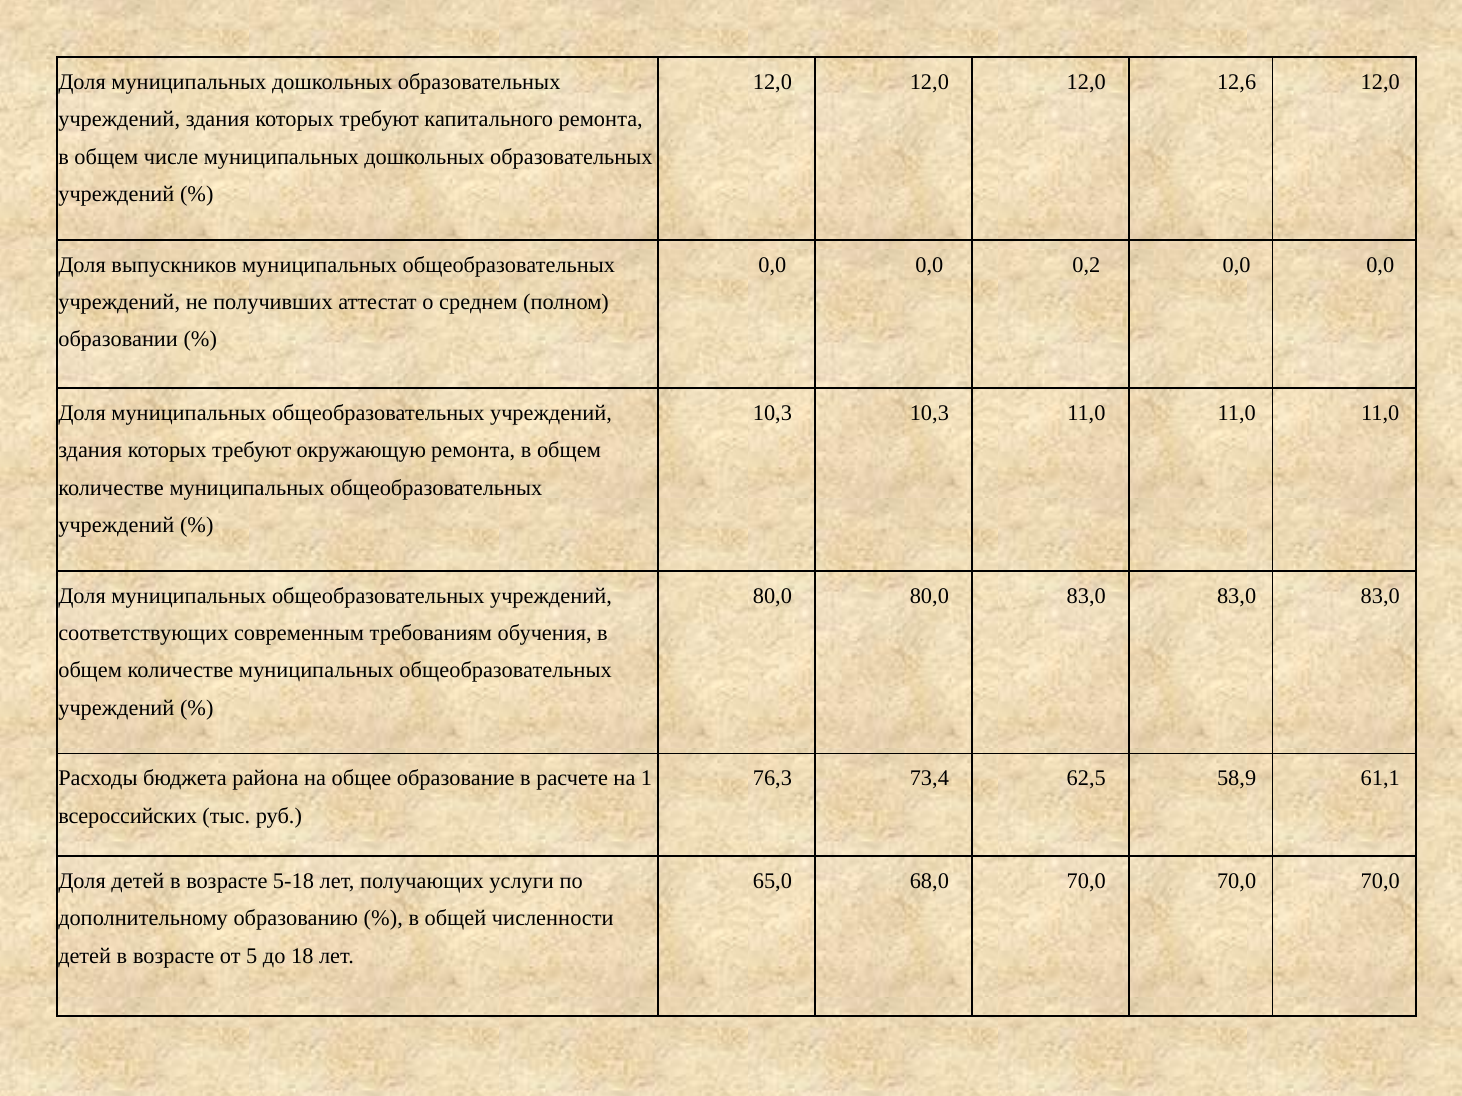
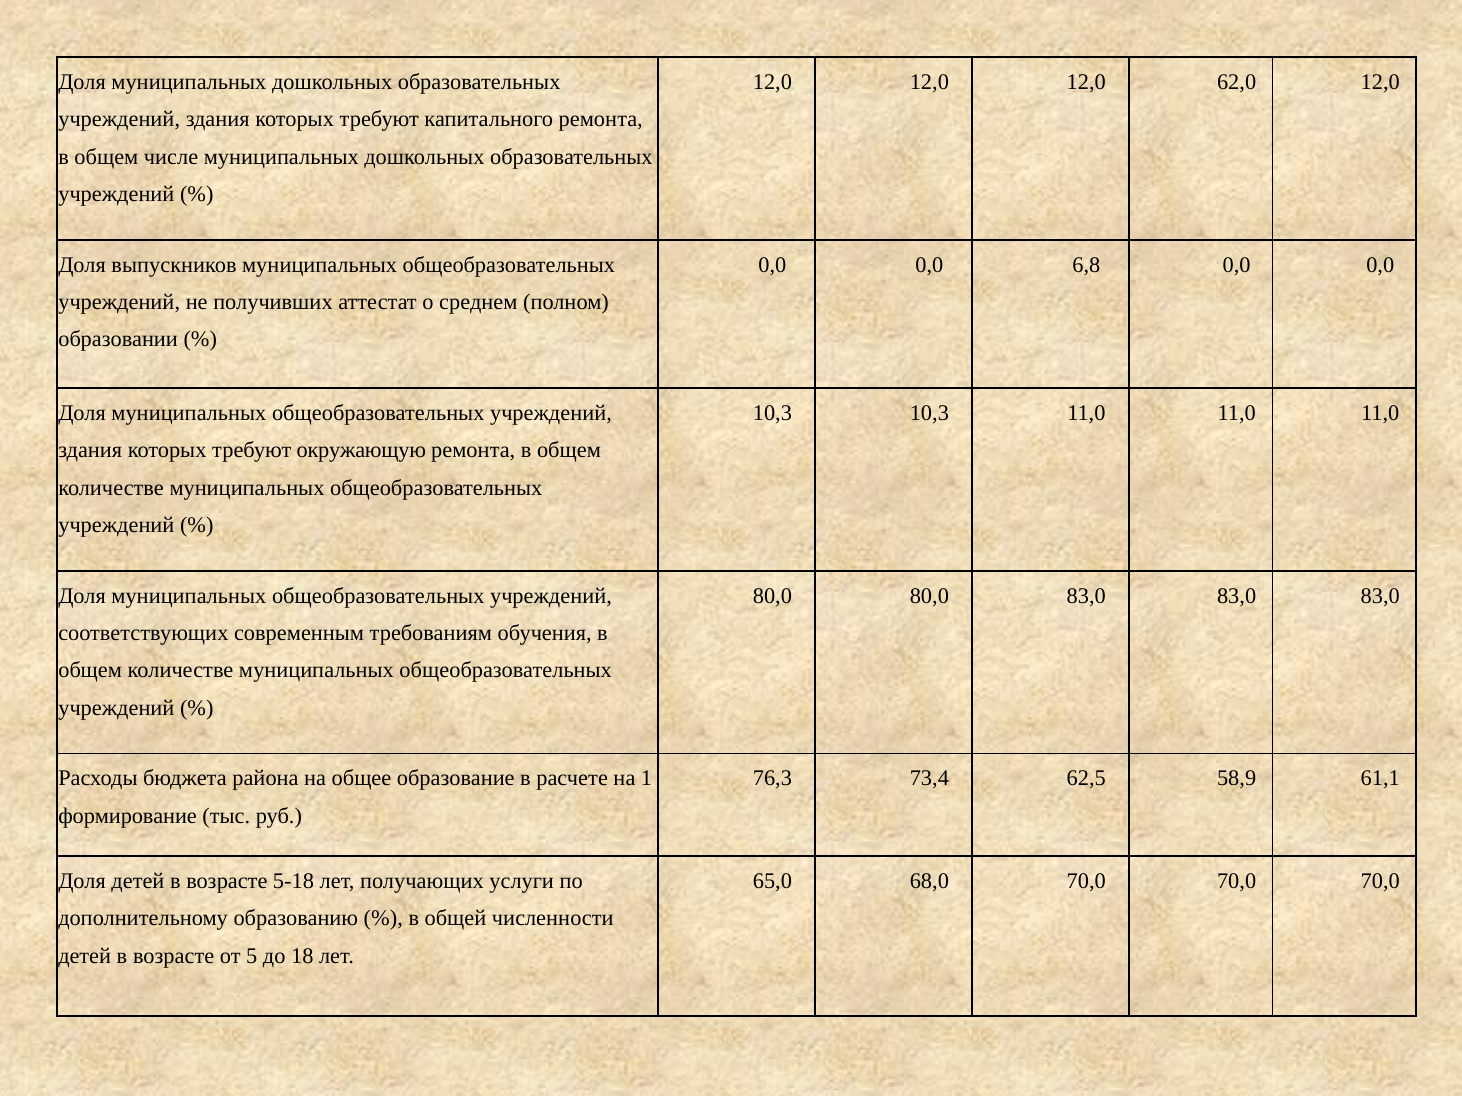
12,6: 12,6 -> 62,0 (1237, 82)
0,2: 0,2 -> 6,8 (1086, 265)
всероссийских: всероссийских -> формирование (128, 816)
